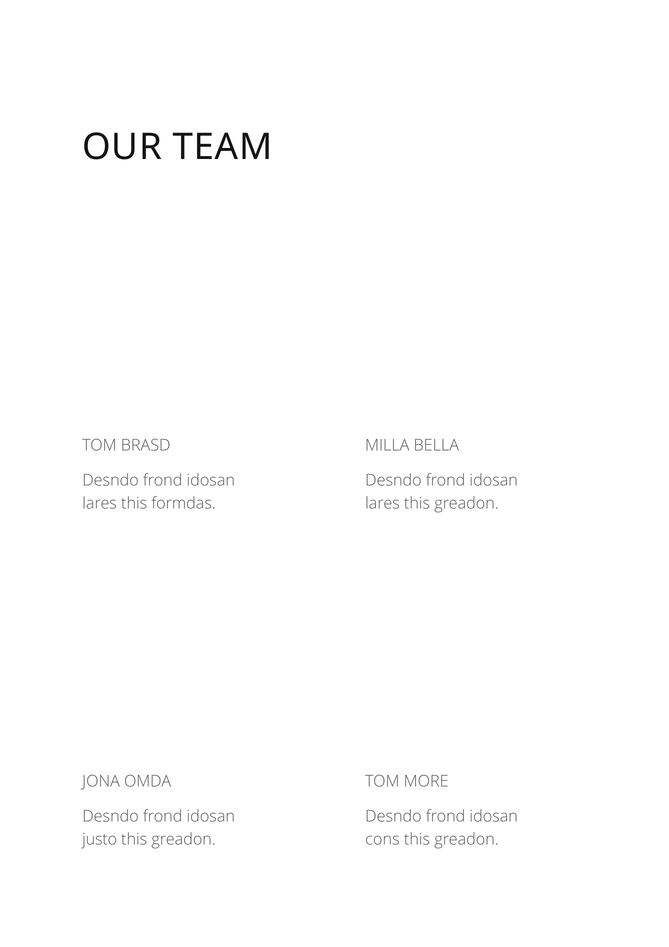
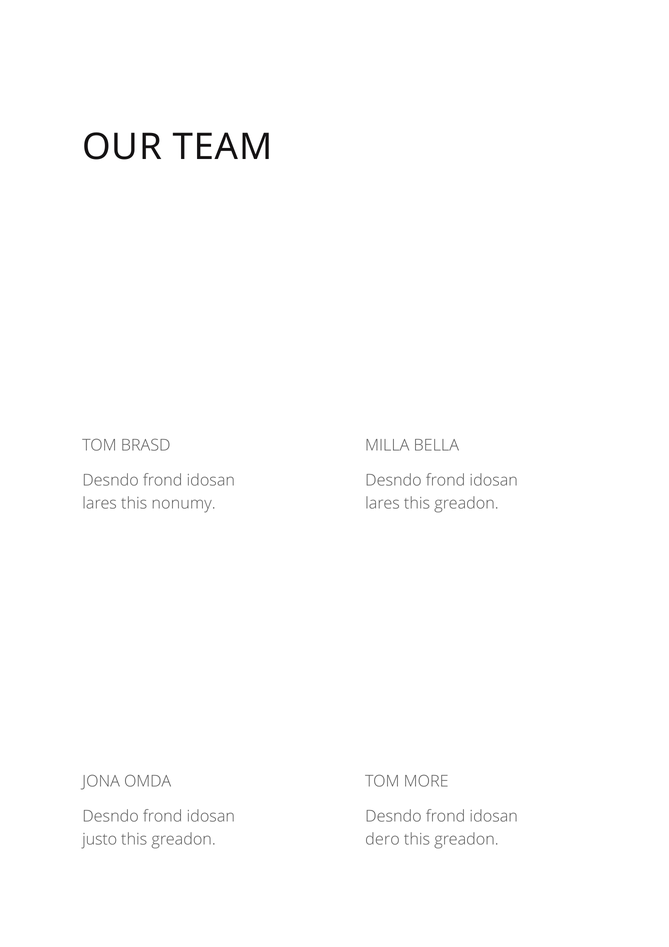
formdas: formdas -> nonumy (184, 503)
cons: cons -> dero (382, 839)
